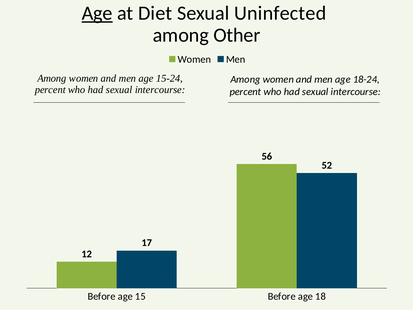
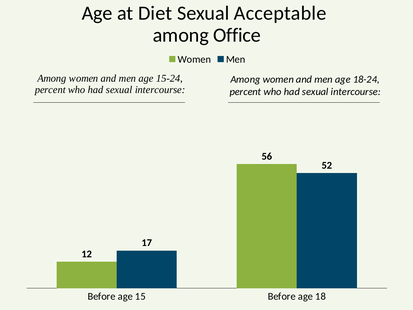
Age underline: present -> none (97, 13)
Uninfected: Uninfected -> Acceptable (280, 13)
Other: Other -> Office (237, 35)
